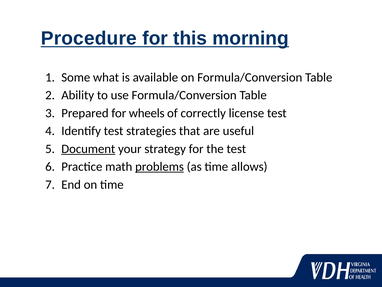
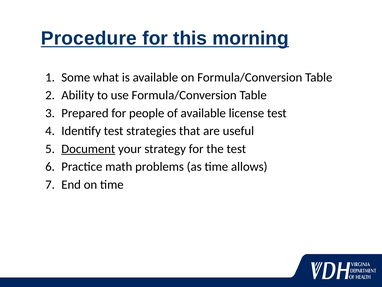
wheels: wheels -> people (147, 113)
of correctly: correctly -> available (203, 113)
problems underline: present -> none (160, 166)
